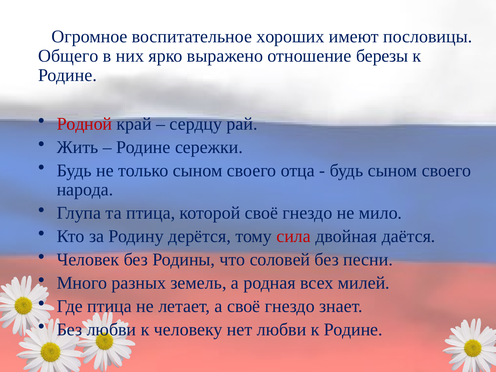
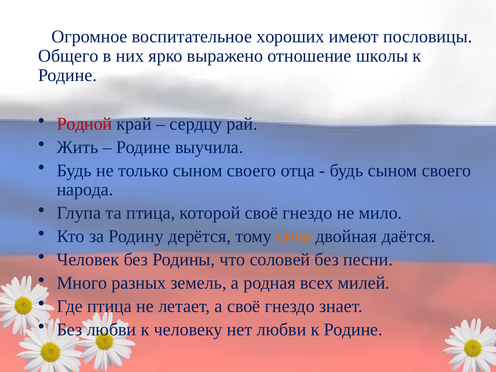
березы: березы -> школы (382, 56)
сережки: сережки -> выучила (209, 147)
сила colour: red -> orange (294, 236)
